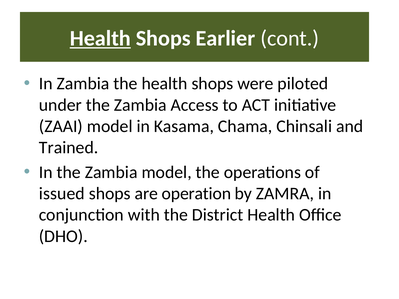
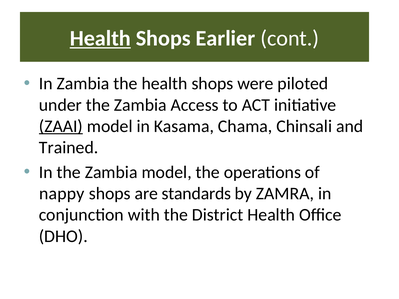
ZAAI underline: none -> present (61, 126)
issued: issued -> nappy (62, 194)
operation: operation -> standards (196, 194)
